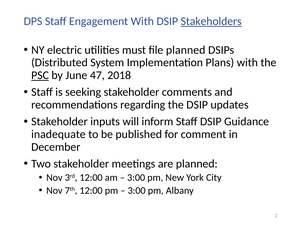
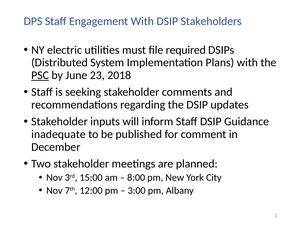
Stakeholders underline: present -> none (211, 21)
file planned: planned -> required (186, 50)
47: 47 -> 23 (97, 75)
3rd 12:00: 12:00 -> 15:00 (91, 177)
3:00: 3:00 -> 8:00 (136, 177)
